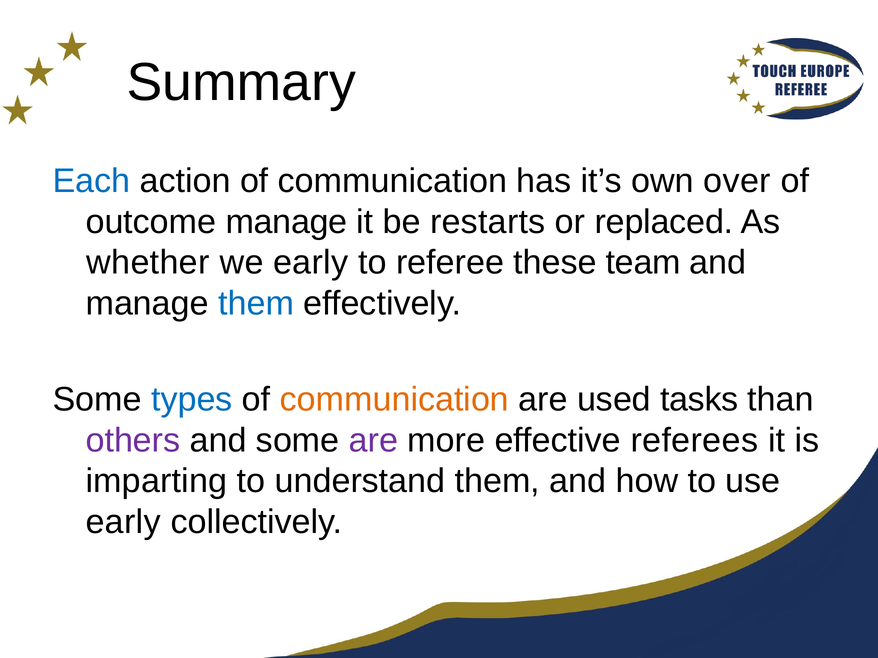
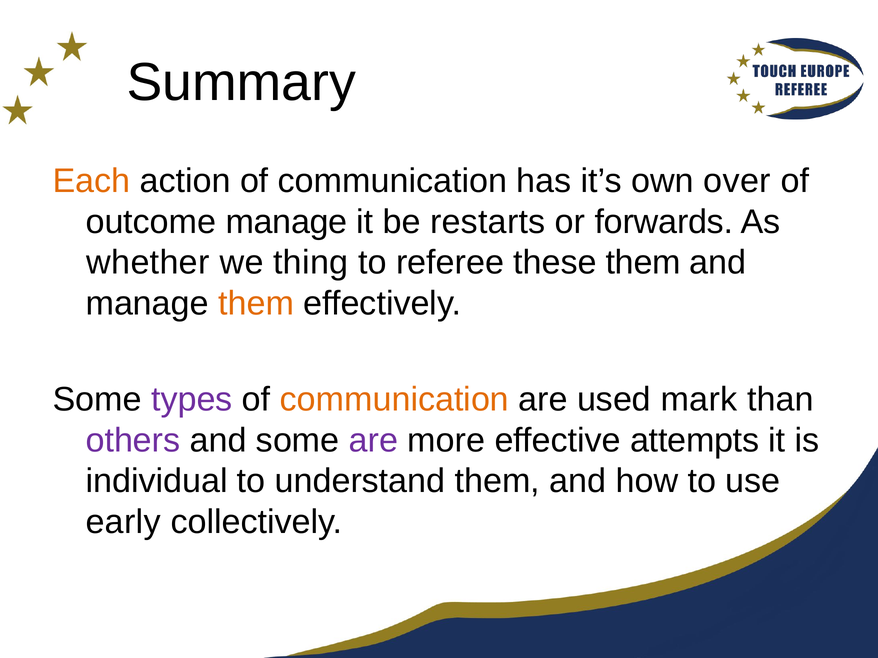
Each colour: blue -> orange (92, 181)
replaced: replaced -> forwards (664, 222)
we early: early -> thing (311, 263)
these team: team -> them (643, 263)
them colour: blue -> orange (256, 304)
types colour: blue -> purple (192, 400)
tasks: tasks -> mark (699, 400)
referees: referees -> attempts (695, 441)
imparting: imparting -> individual (157, 482)
